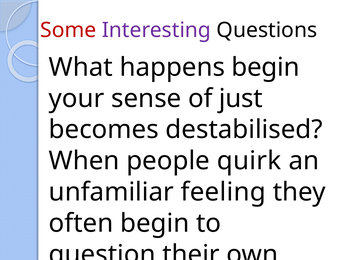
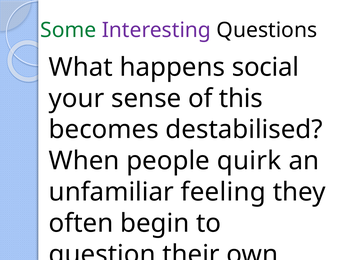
Some colour: red -> green (68, 30)
happens begin: begin -> social (265, 67)
just: just -> this (241, 98)
